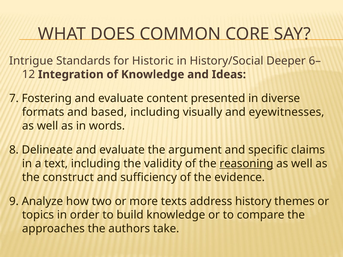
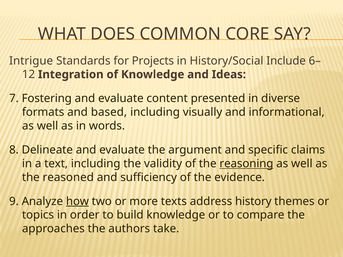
Historic: Historic -> Projects (153, 61)
Deeper: Deeper -> Include (286, 61)
eyewitnesses: eyewitnesses -> informational (287, 112)
construct: construct -> reasoned (68, 177)
how underline: none -> present (77, 201)
